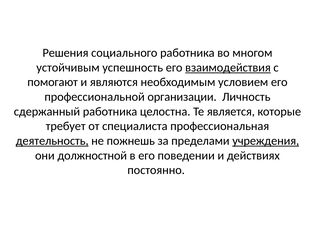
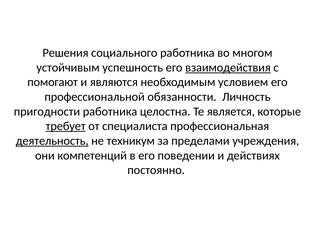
организации: организации -> обязанности (182, 97)
сдержанный: сдержанный -> пригодности (47, 112)
требует underline: none -> present (66, 126)
пожнешь: пожнешь -> техникум (131, 141)
учреждения underline: present -> none (266, 141)
должностной: должностной -> компетенций (92, 156)
